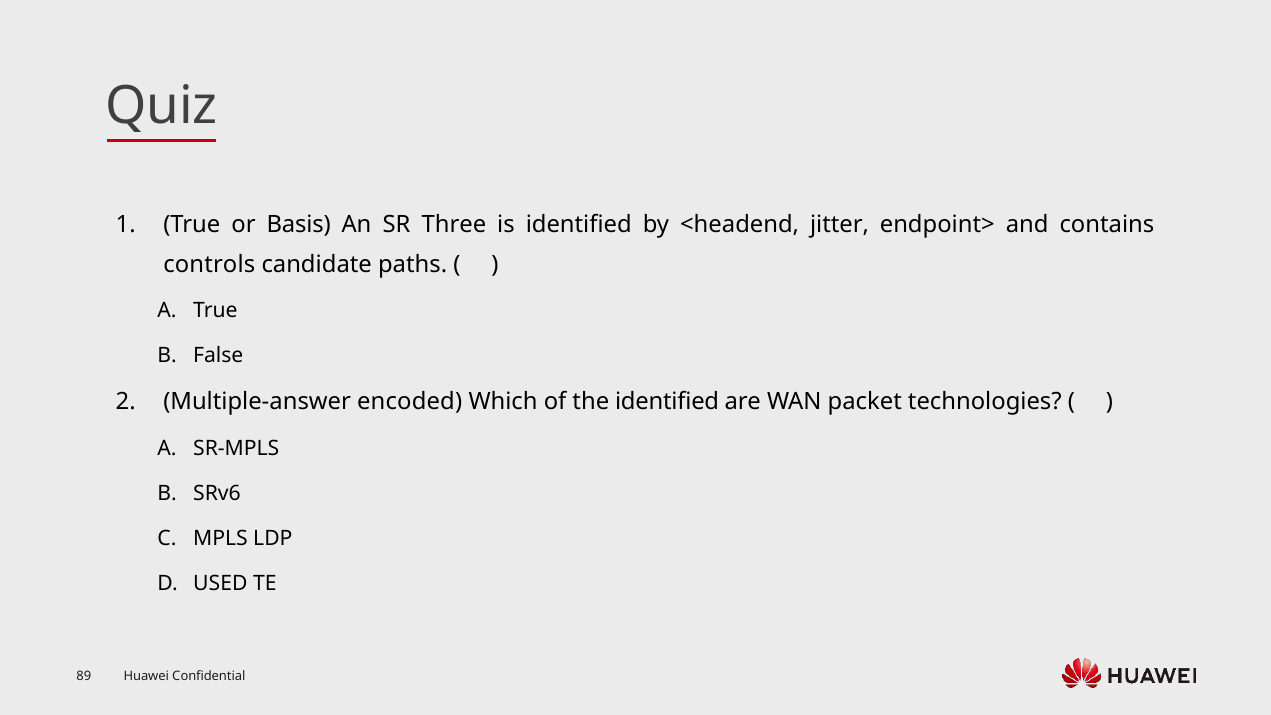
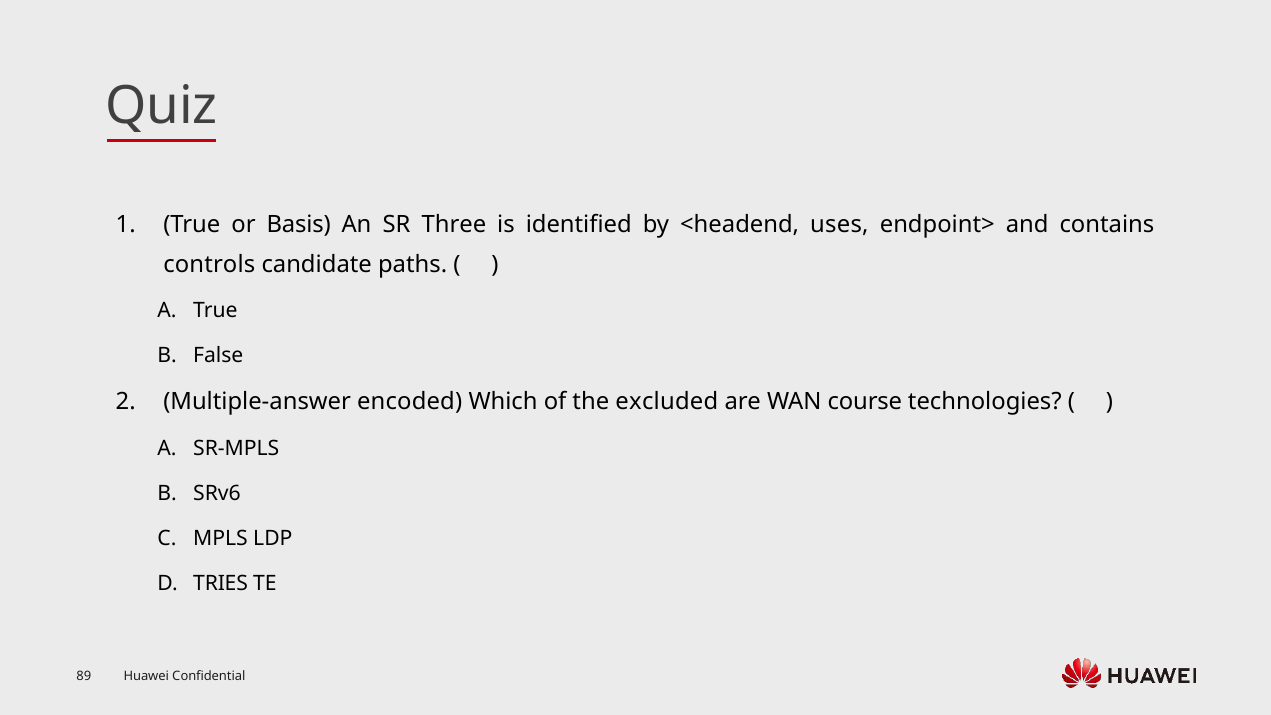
jitter: jitter -> uses (839, 224)
the identified: identified -> excluded (667, 402)
packet: packet -> course (865, 402)
USED: USED -> TRIES (221, 583)
